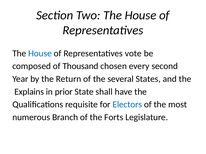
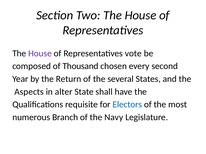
House colour: blue -> purple (40, 54)
Explains: Explains -> Aspects (29, 92)
prior: prior -> alter (64, 92)
Forts: Forts -> Navy (114, 118)
